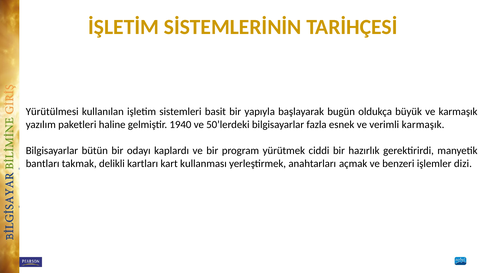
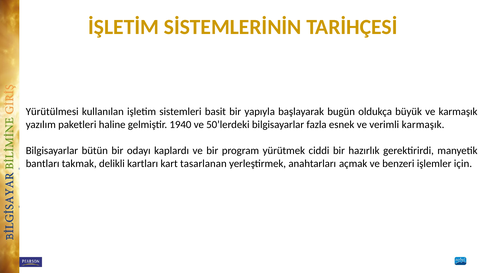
kullanması: kullanması -> tasarlanan (203, 163)
dizi: dizi -> için (463, 163)
